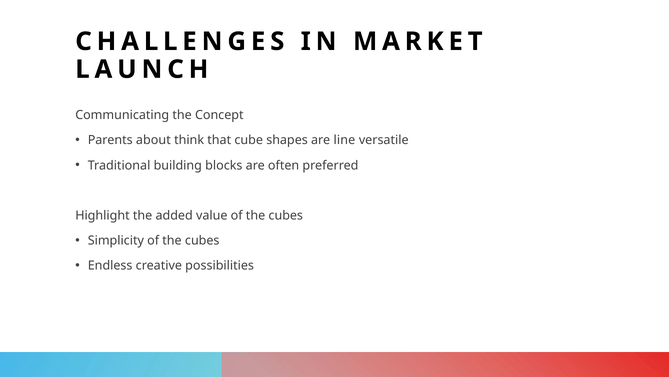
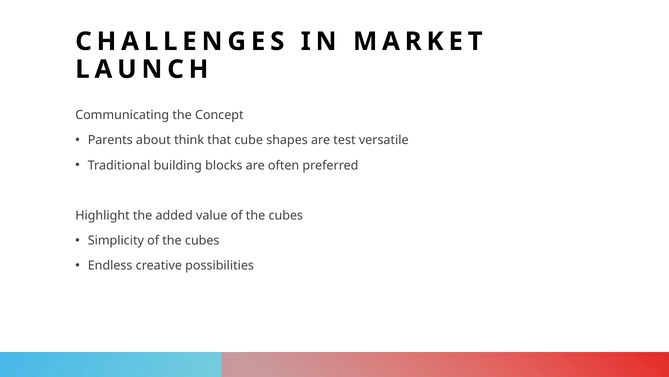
line: line -> test (344, 140)
